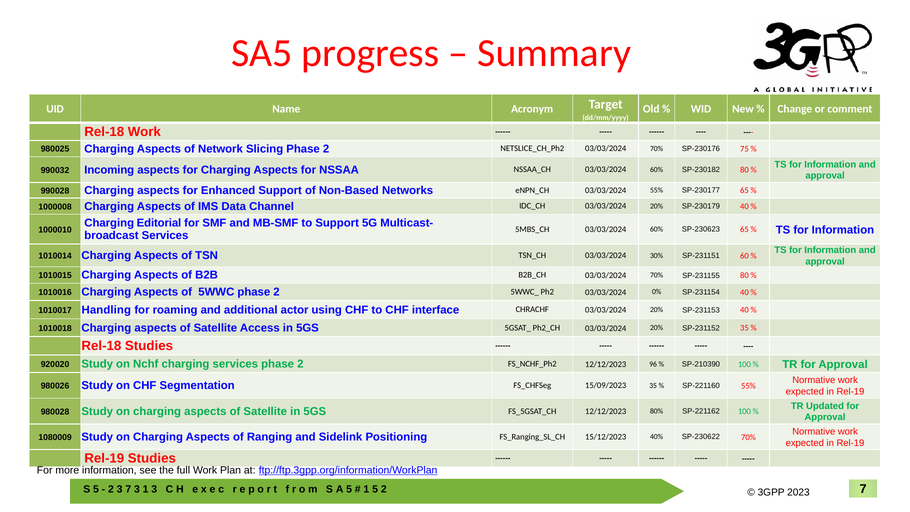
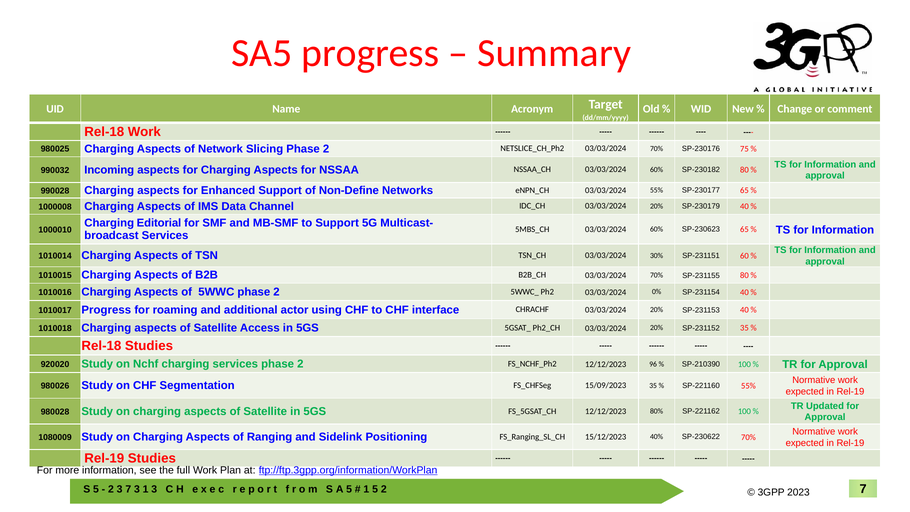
Non-Based: Non-Based -> Non-Define (349, 190)
1010017 Handling: Handling -> Progress (106, 310)
